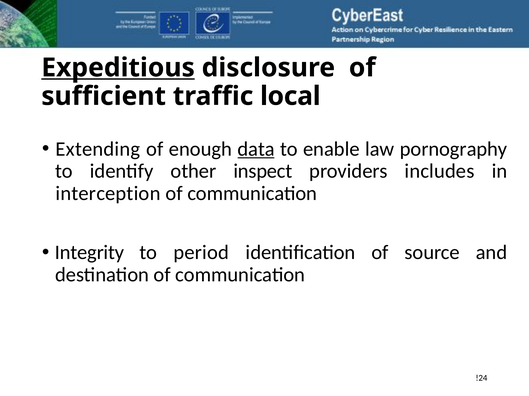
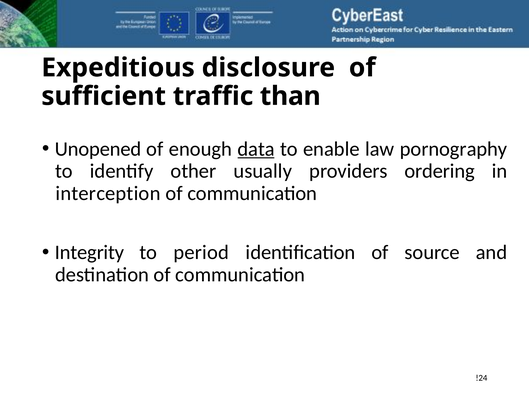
Expeditious underline: present -> none (118, 68)
local: local -> than (290, 96)
Extending: Extending -> Unopened (98, 149)
inspect: inspect -> usually (263, 172)
includes: includes -> ordering (440, 172)
